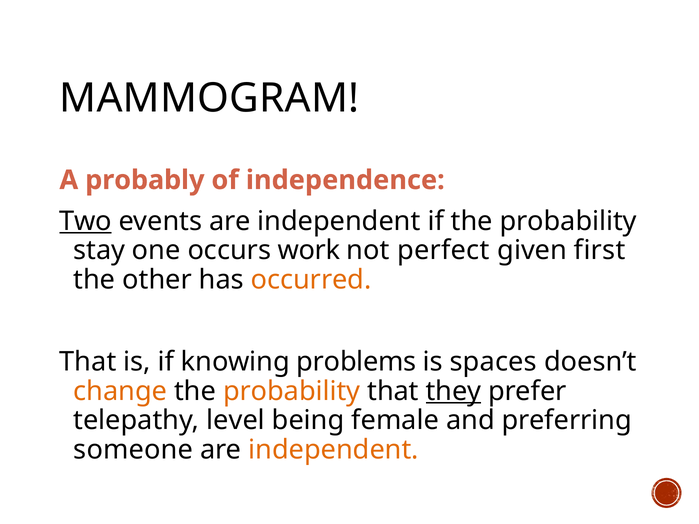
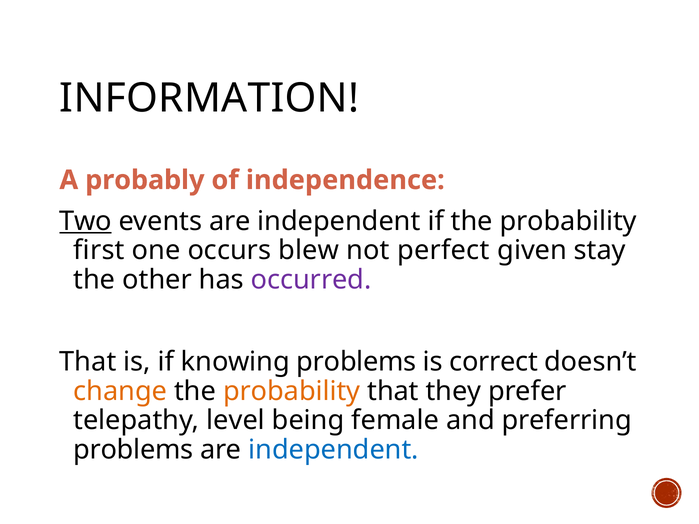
MAMMOGRAM: MAMMOGRAM -> INFORMATION (209, 98)
stay: stay -> first (99, 251)
work: work -> blew (309, 251)
first: first -> stay (600, 251)
occurred colour: orange -> purple (311, 280)
spaces: spaces -> correct (494, 362)
they underline: present -> none (454, 391)
someone: someone -> problems (133, 450)
independent colour: orange -> blue (334, 450)
